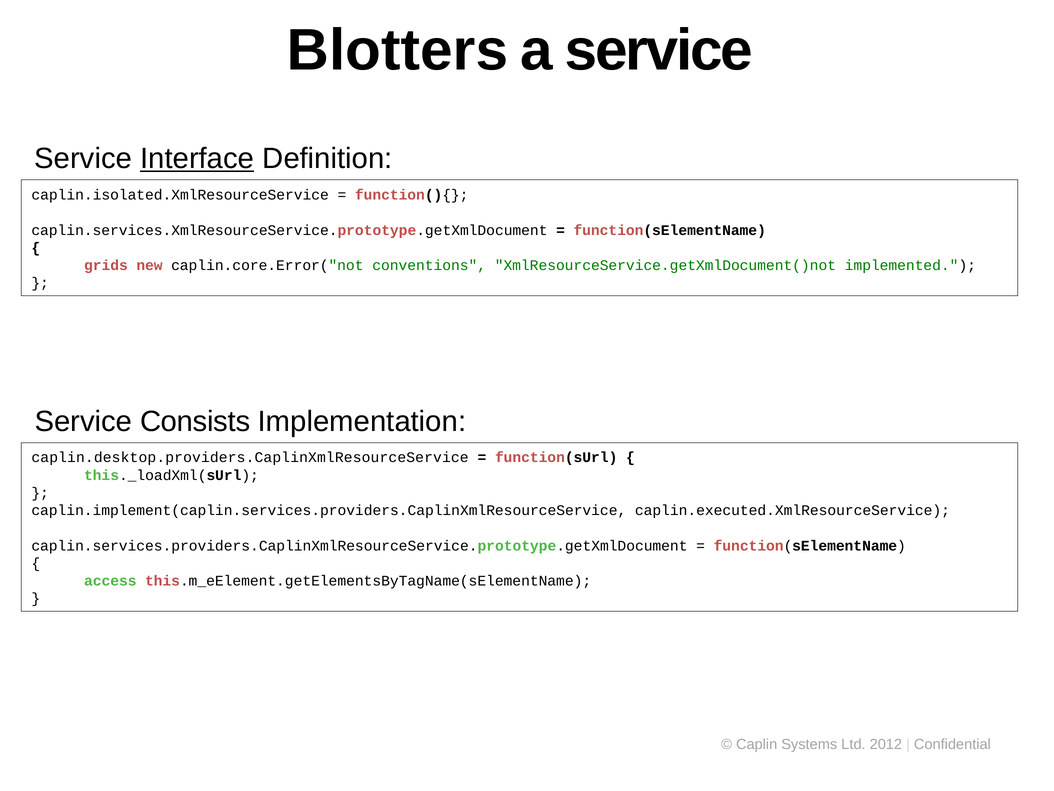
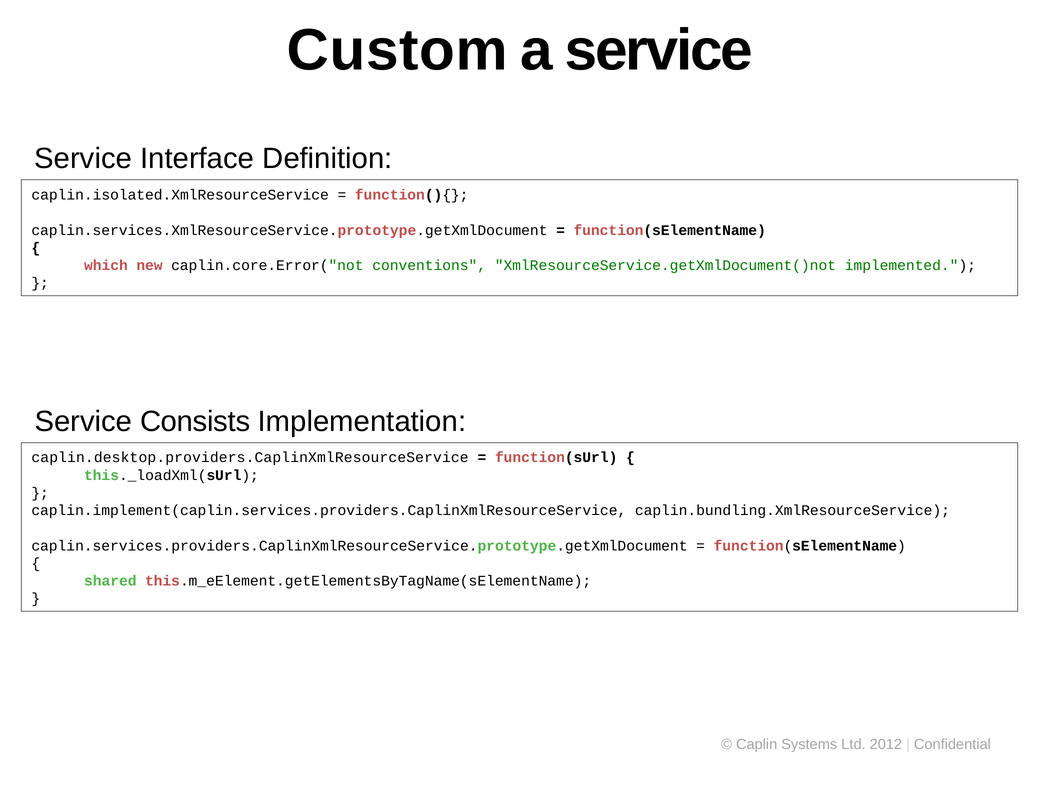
Blotters: Blotters -> Custom (397, 50)
Interface underline: present -> none (197, 159)
grids: grids -> which (106, 265)
caplin.executed.XmlResourceService: caplin.executed.XmlResourceService -> caplin.bundling.XmlResourceService (792, 510)
access: access -> shared (110, 581)
